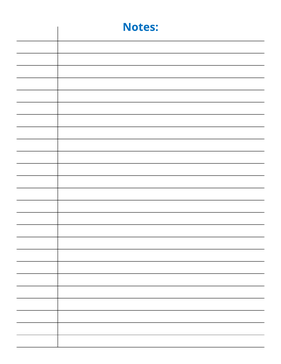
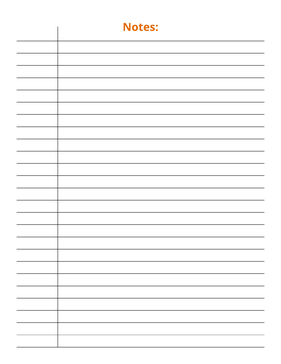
Notes colour: blue -> orange (140, 27)
